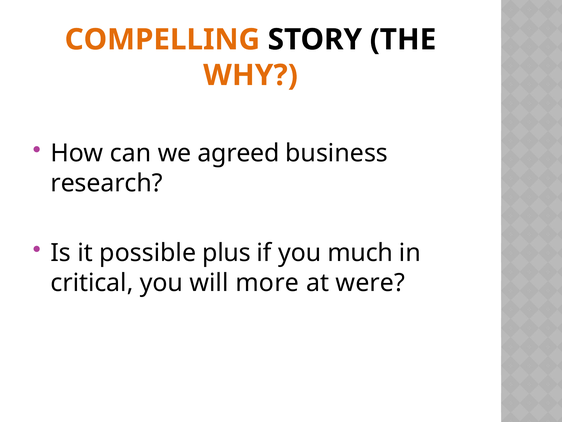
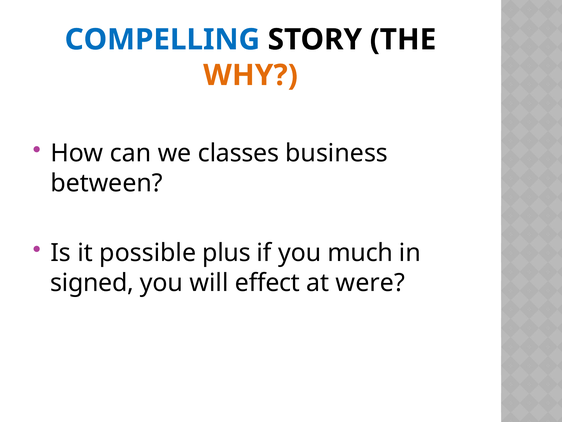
COMPELLING colour: orange -> blue (162, 40)
agreed: agreed -> classes (238, 153)
research: research -> between (107, 183)
critical: critical -> signed (92, 283)
more: more -> effect (267, 283)
